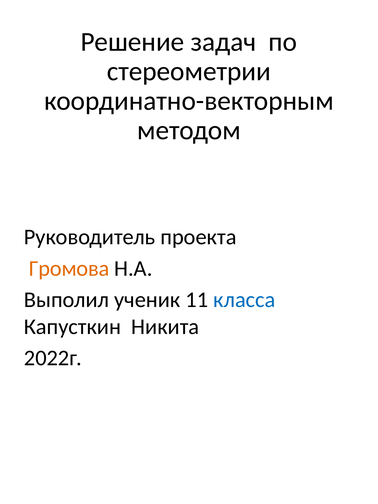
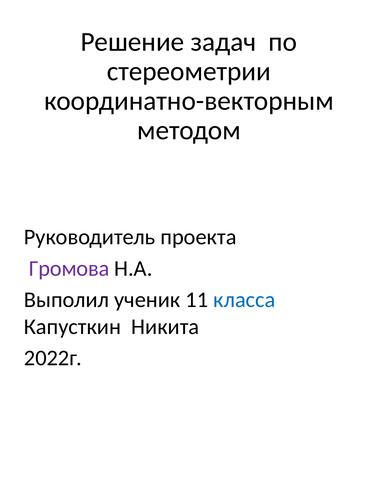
Громова colour: orange -> purple (69, 268)
